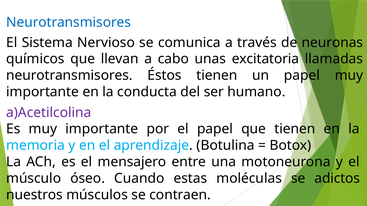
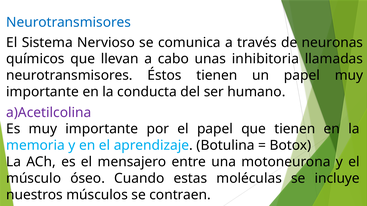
excitatoria: excitatoria -> inhibitoria (265, 59)
adictos: adictos -> incluye (337, 179)
